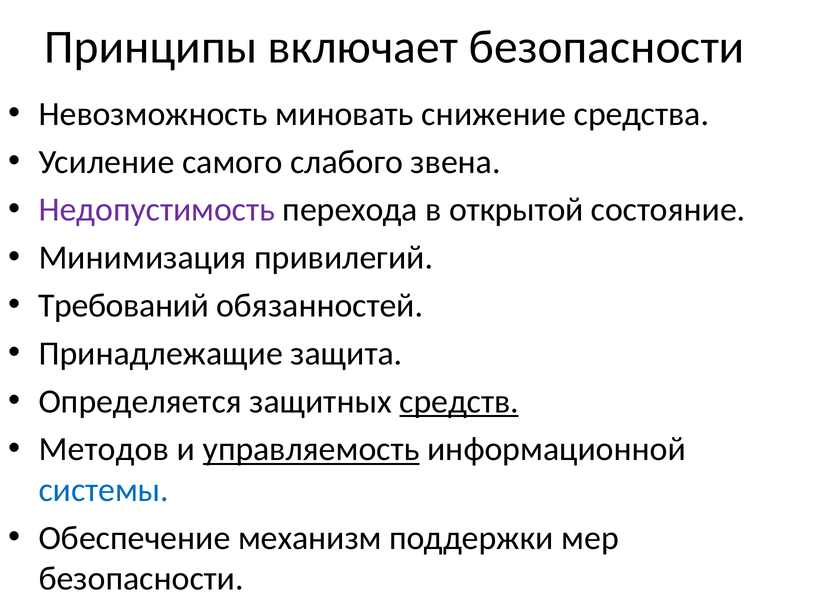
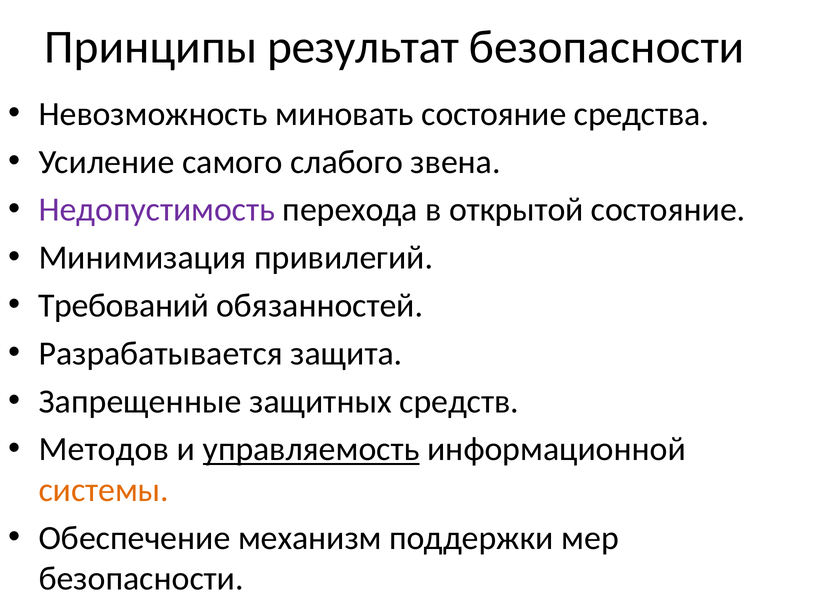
включает: включает -> результат (363, 47)
миновать снижение: снижение -> состояние (494, 114)
Принадлежащие: Принадлежащие -> Разрабатывается (161, 353)
Определяется: Определяется -> Запрещенные (140, 401)
средств underline: present -> none (459, 401)
системы colour: blue -> orange (104, 490)
